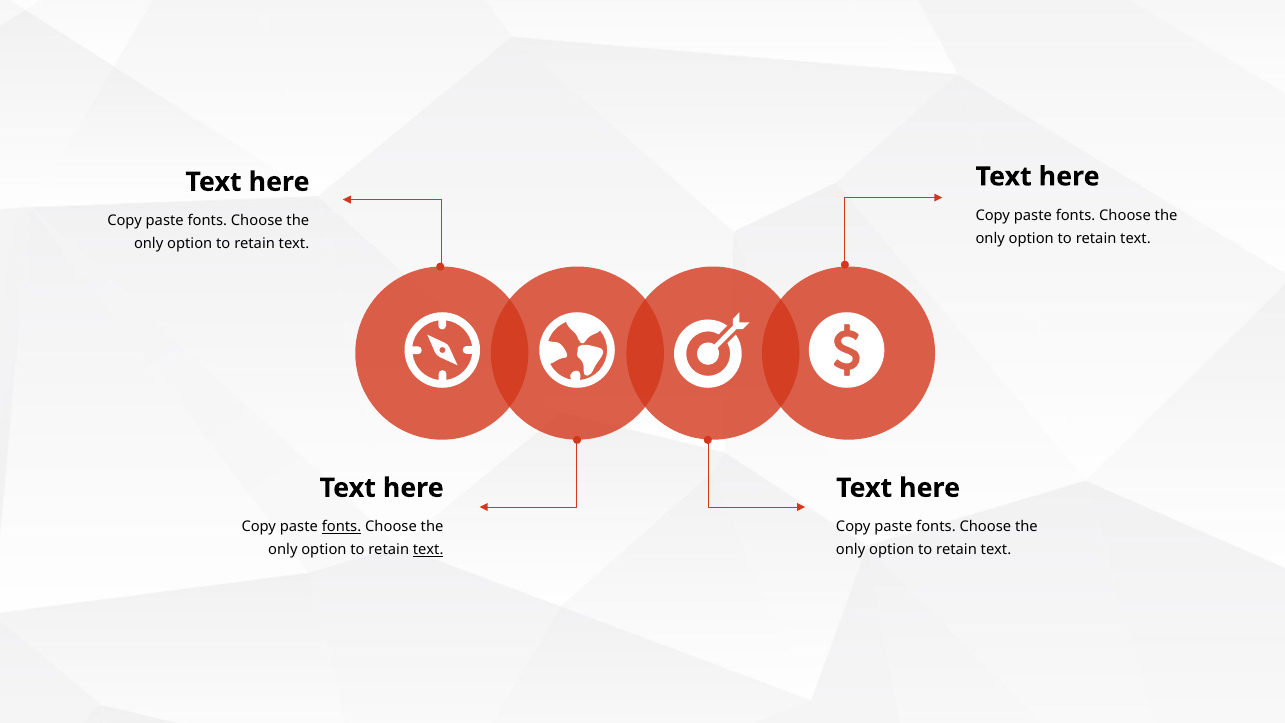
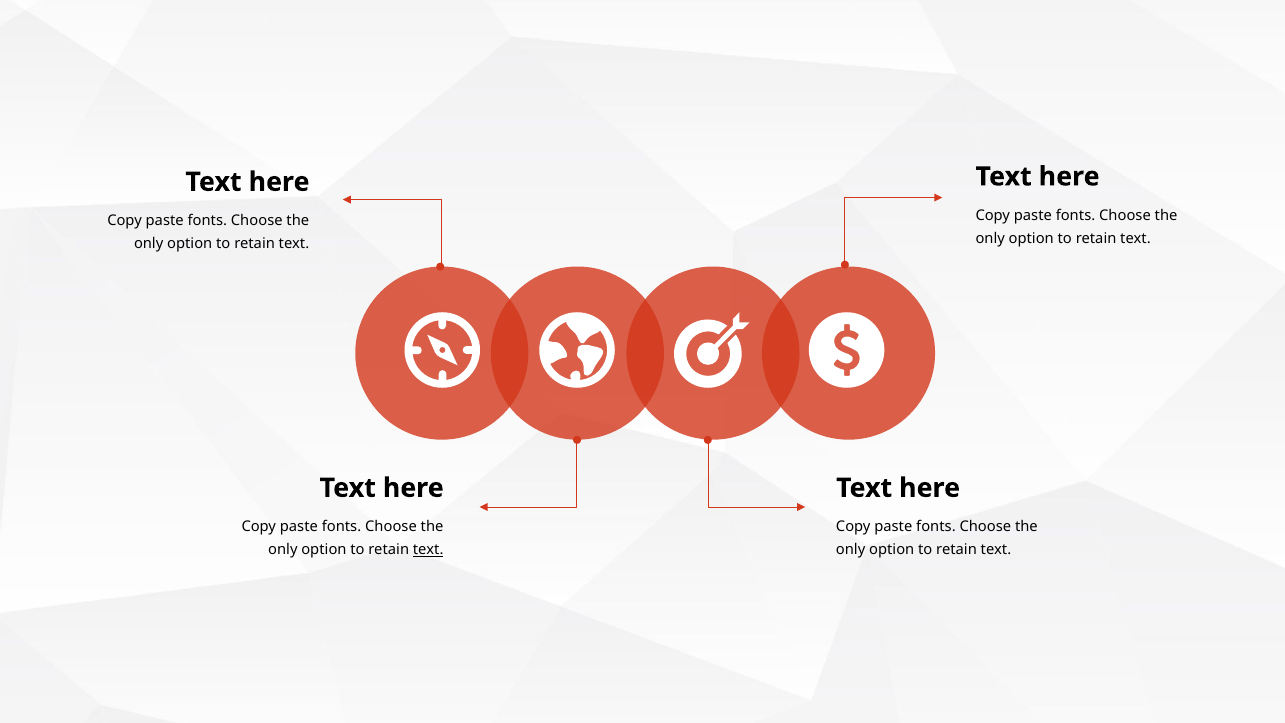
fonts underline: present -> none (342, 527)
